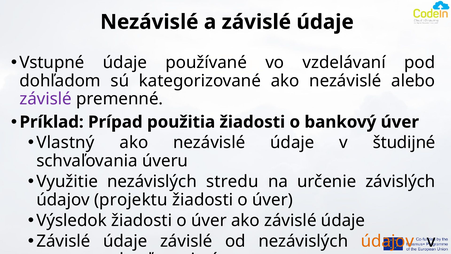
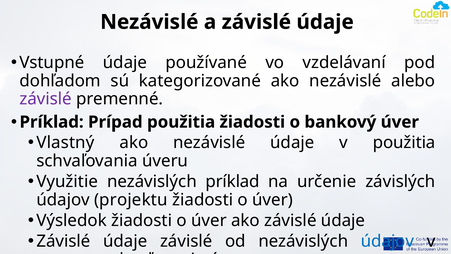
v študijné: študijné -> použitia (404, 143)
nezávislých stredu: stredu -> príklad (233, 181)
údajov colour: orange -> blue (387, 241)
